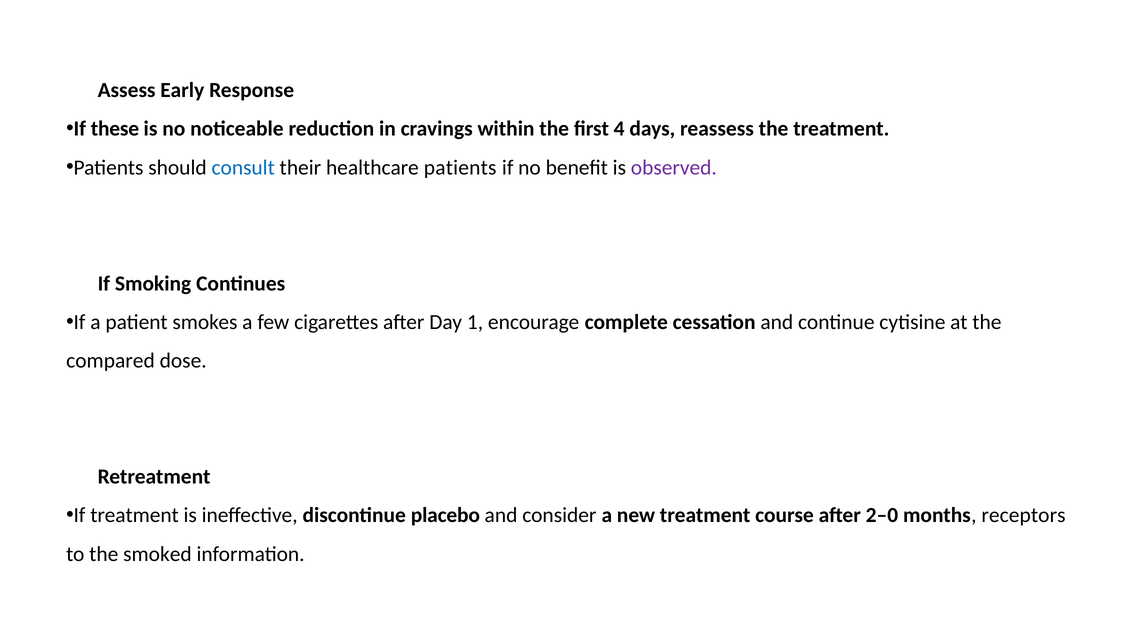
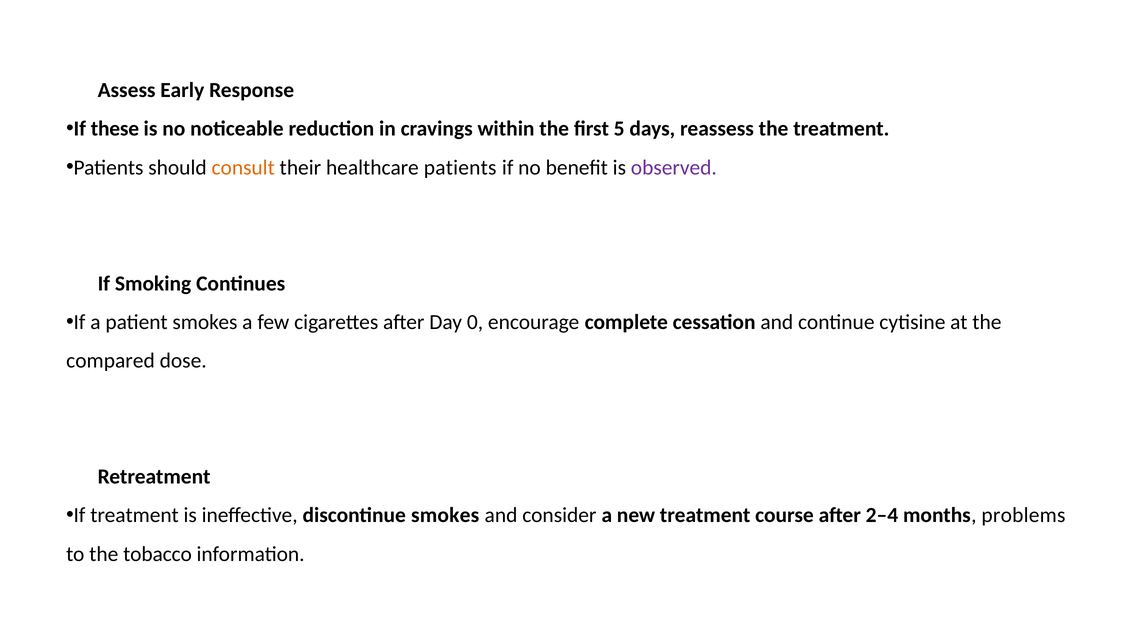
4: 4 -> 5 (619, 129)
consult colour: blue -> orange (243, 168)
1: 1 -> 0 (475, 322)
discontinue placebo: placebo -> smokes (445, 515)
2–0: 2–0 -> 2–4 (882, 515)
receptors: receptors -> problems (1023, 515)
smoked: smoked -> tobacco (158, 554)
